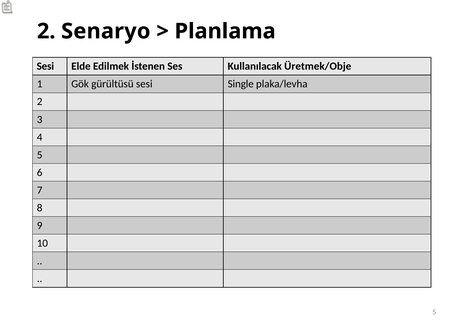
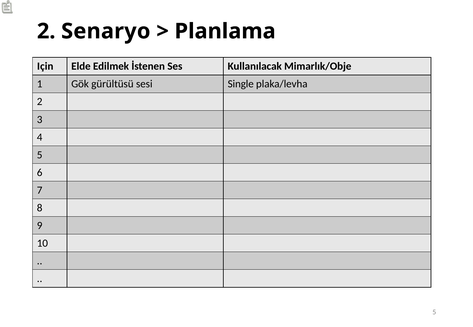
Sesi: Sesi -> Için (45, 66)
Üretmek/Obje: Üretmek/Obje -> Mimarlık/Obje (318, 66)
